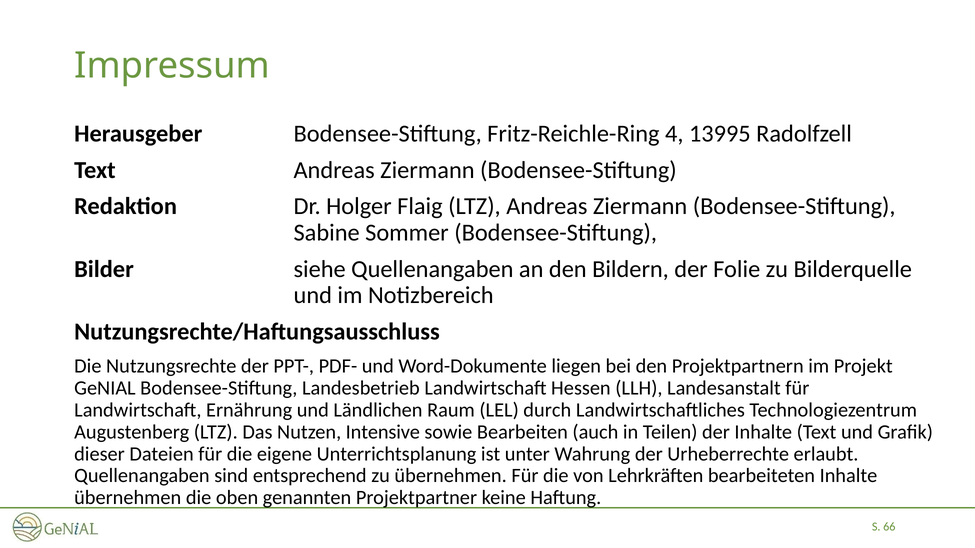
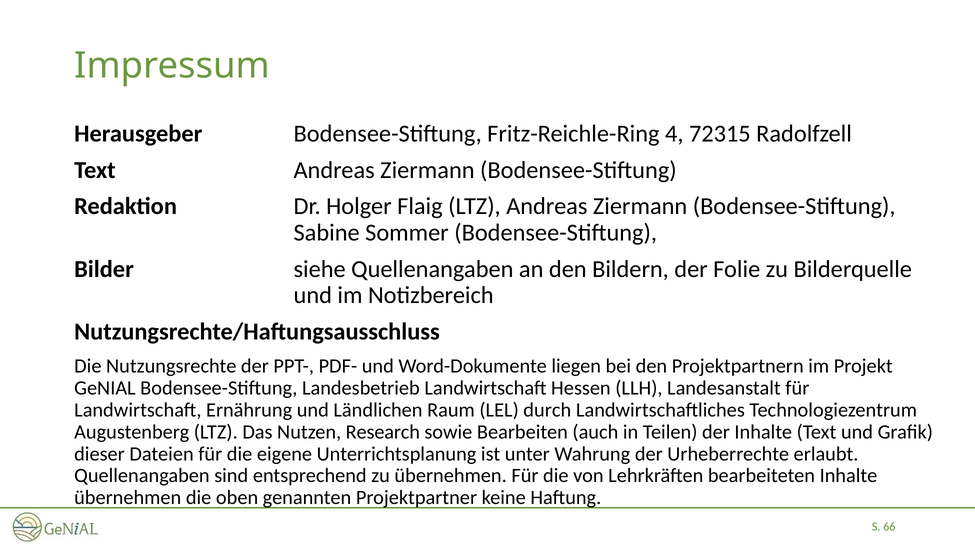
13995: 13995 -> 72315 (720, 134)
Intensive: Intensive -> Research (383, 432)
